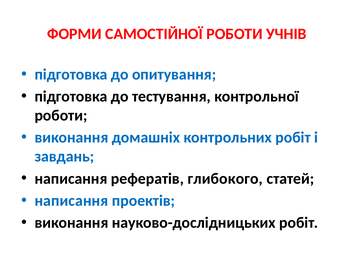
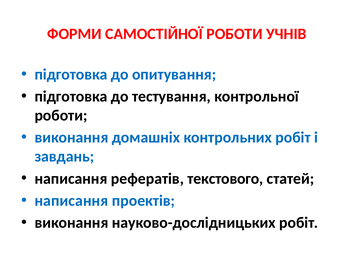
глибокого: глибокого -> текстового (225, 178)
